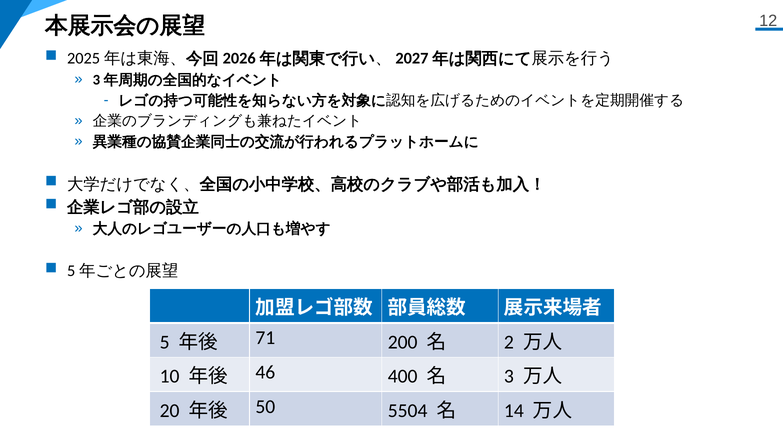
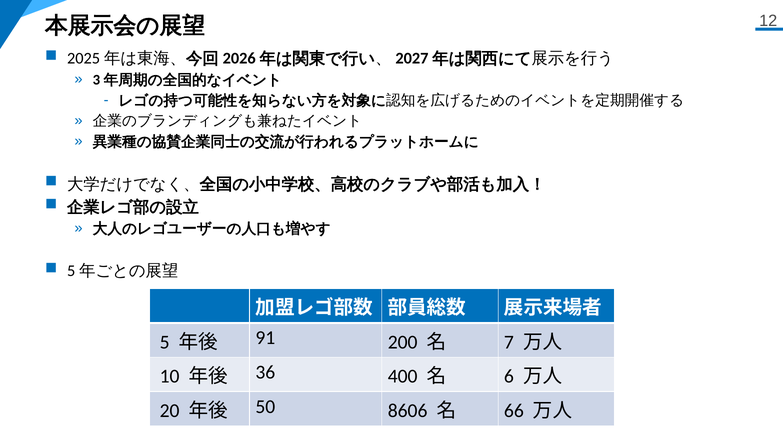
71: 71 -> 91 (265, 338)
2: 2 -> 7 (509, 342)
46: 46 -> 36 (265, 372)
3: 3 -> 6 (509, 376)
5504: 5504 -> 8606 (408, 410)
14: 14 -> 66 (514, 410)
